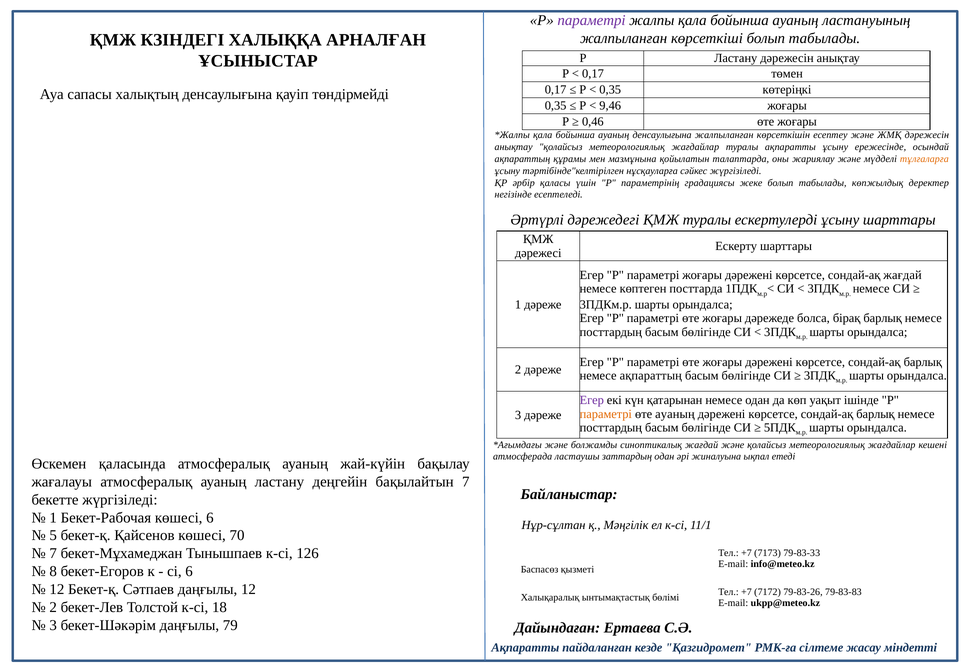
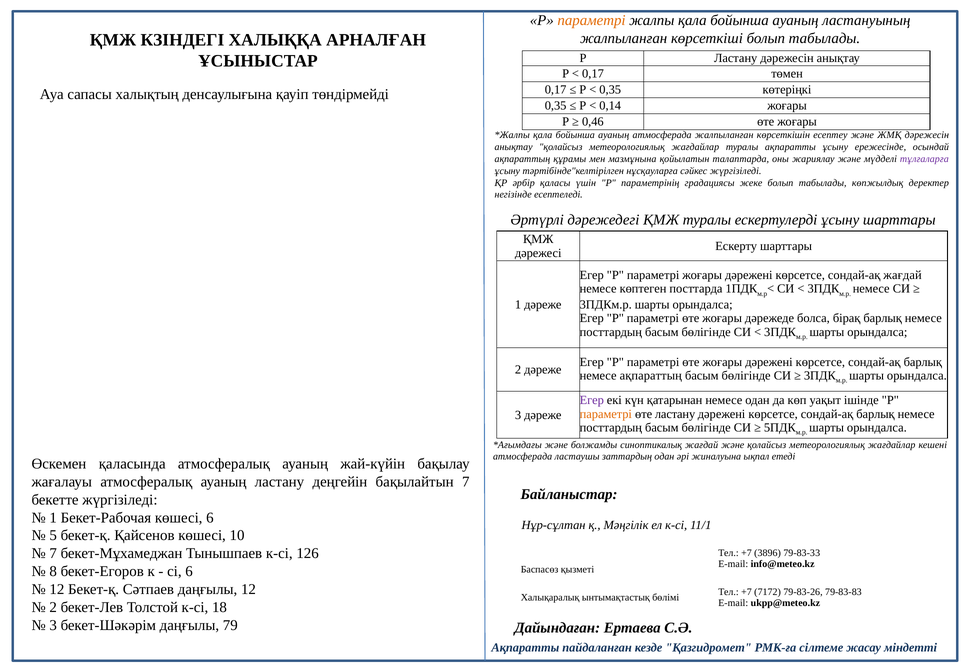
параметрі colour: purple -> orange (592, 20)
9,46: 9,46 -> 0,14 (610, 105)
ауаның денсаулығына: денсаулығына -> атмосферада (662, 135)
тұлғаларға colour: orange -> purple (924, 159)
өте ауаның: ауаның -> ластану (675, 414)
70: 70 -> 10 (237, 535)
7173: 7173 -> 3896 (768, 553)
